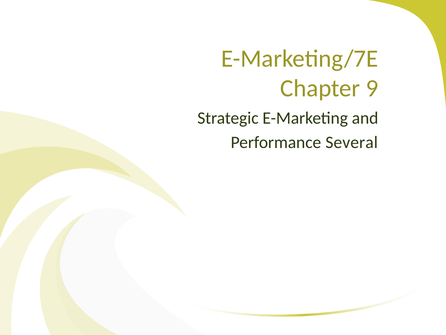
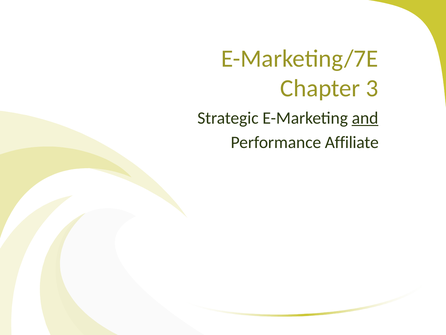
9: 9 -> 3 (372, 88)
and underline: none -> present (365, 118)
Several: Several -> Affiliate (352, 142)
